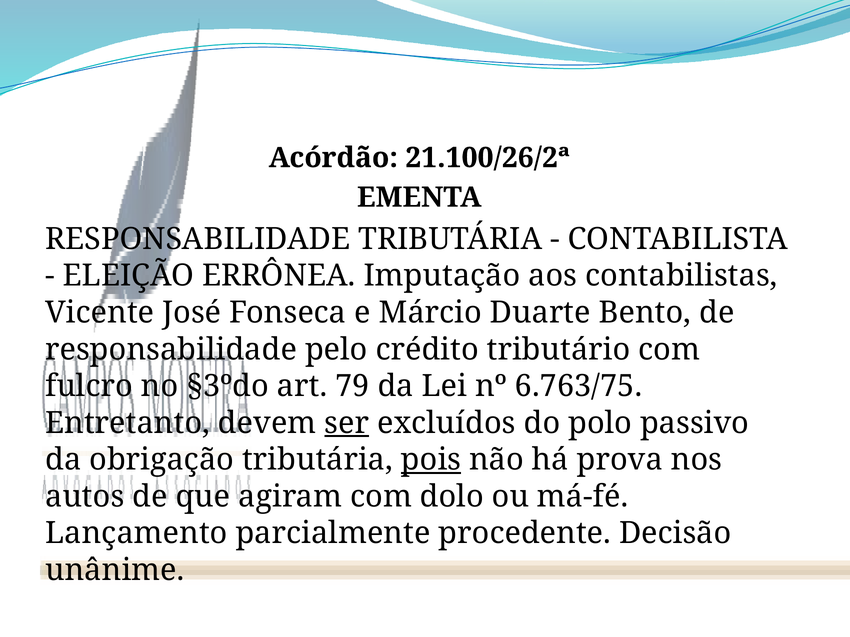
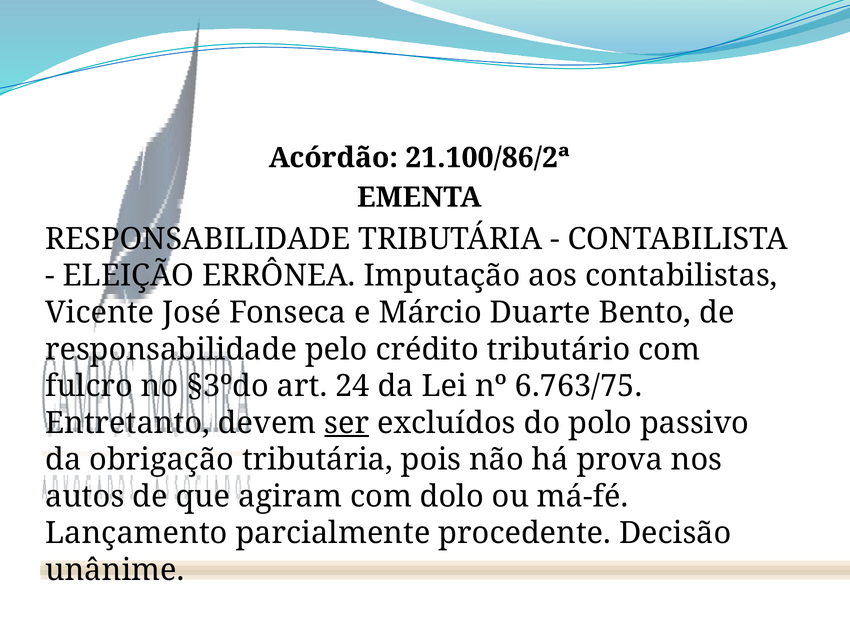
21.100/26/2ª: 21.100/26/2ª -> 21.100/86/2ª (487, 158)
79: 79 -> 24 (352, 386)
pois underline: present -> none (431, 460)
